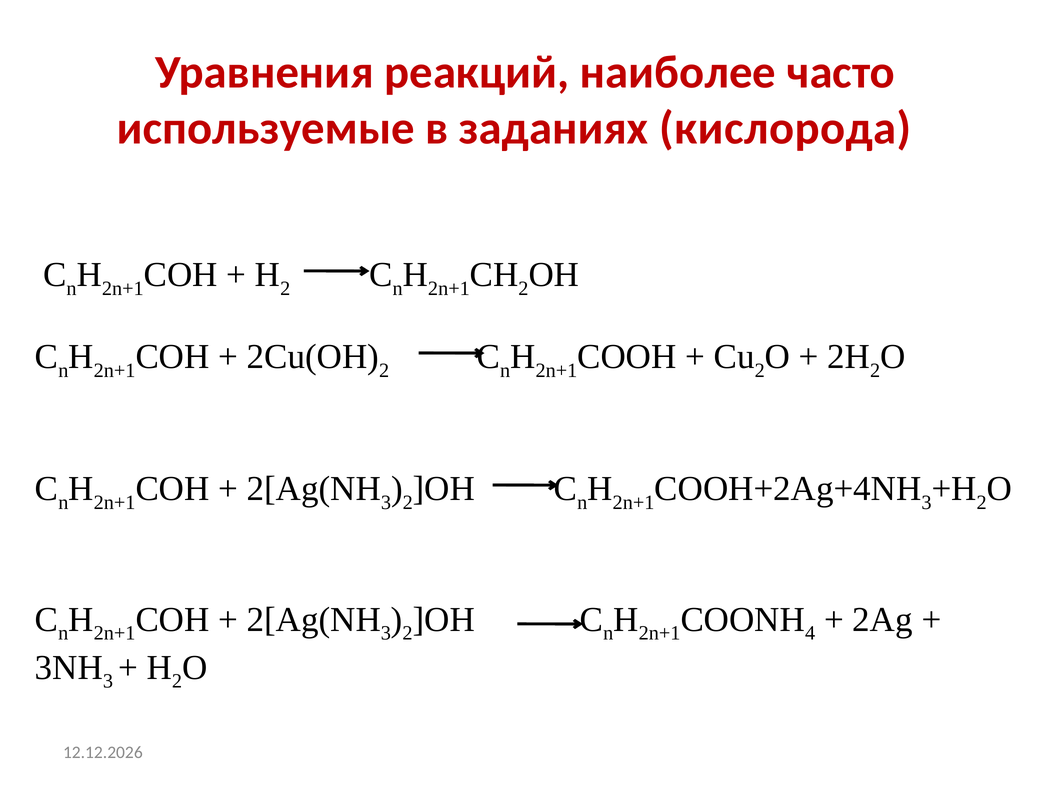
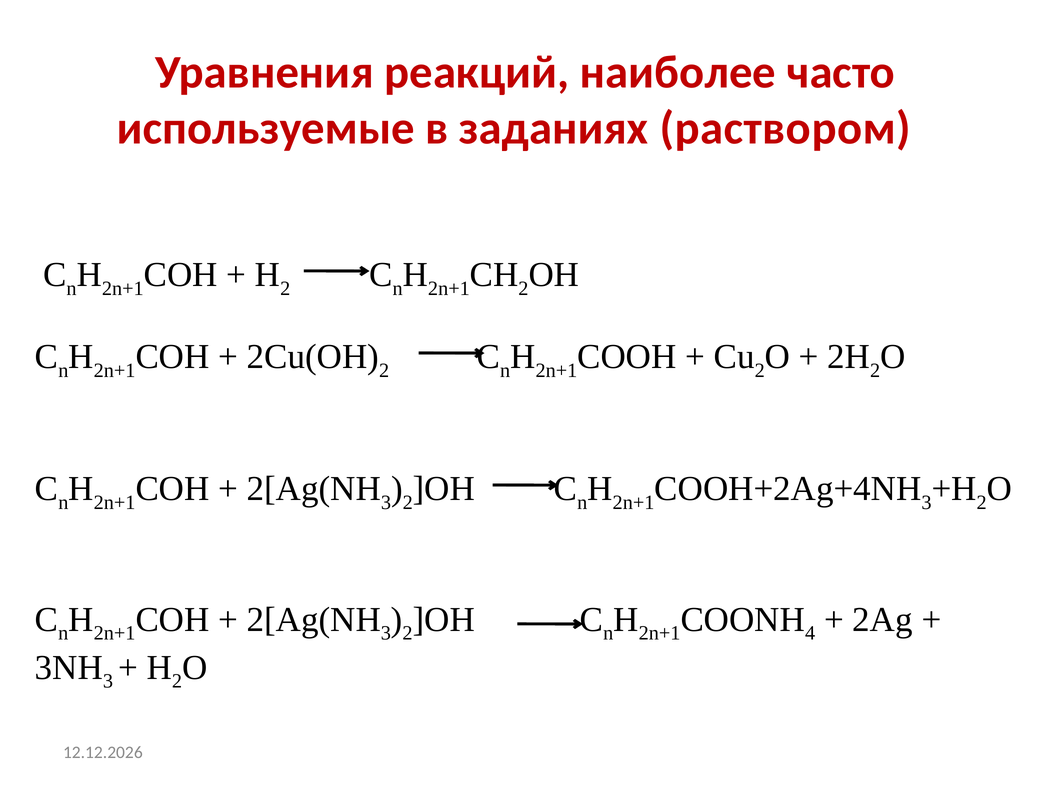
кислорода: кислорода -> раствором (785, 129)
